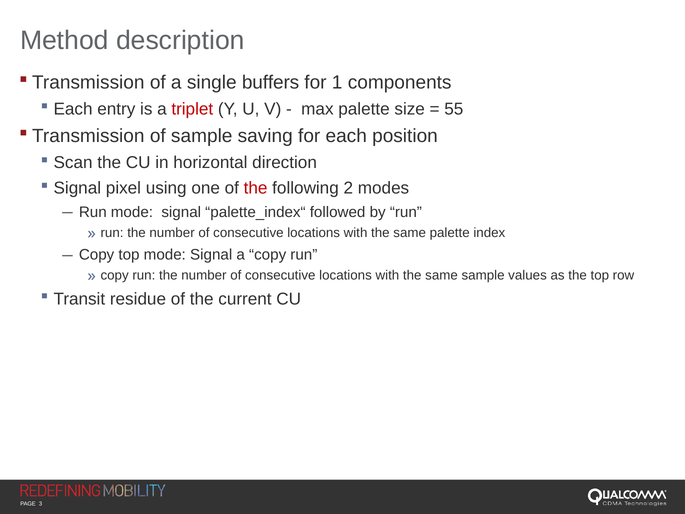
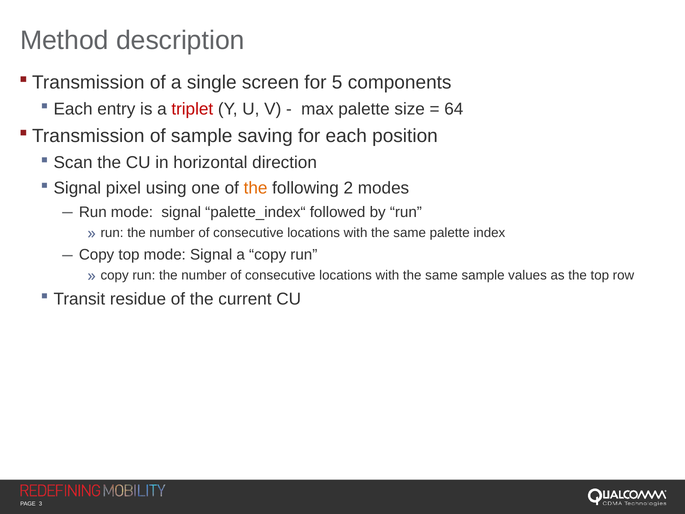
buffers: buffers -> screen (270, 82)
1: 1 -> 5 (337, 82)
55: 55 -> 64 (454, 109)
the colour: red -> orange (256, 188)
